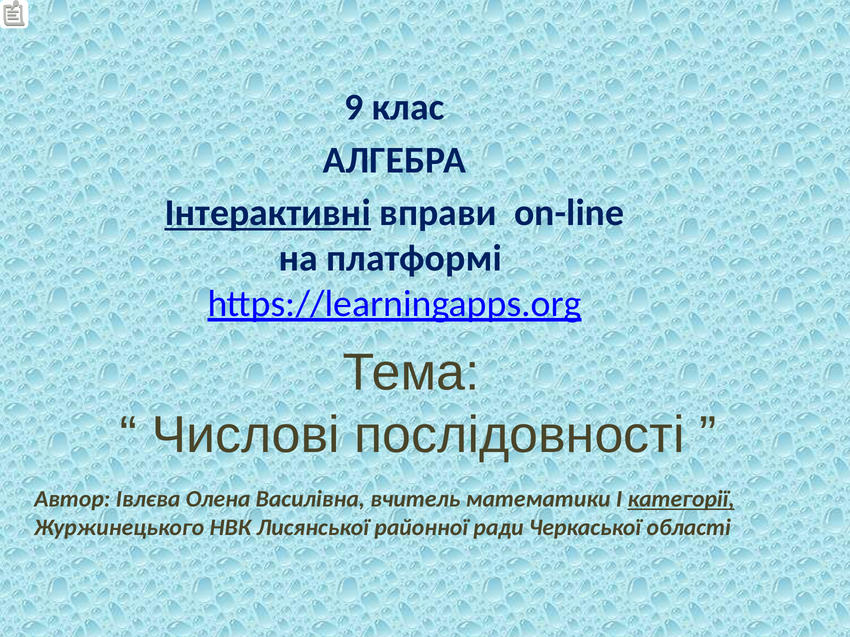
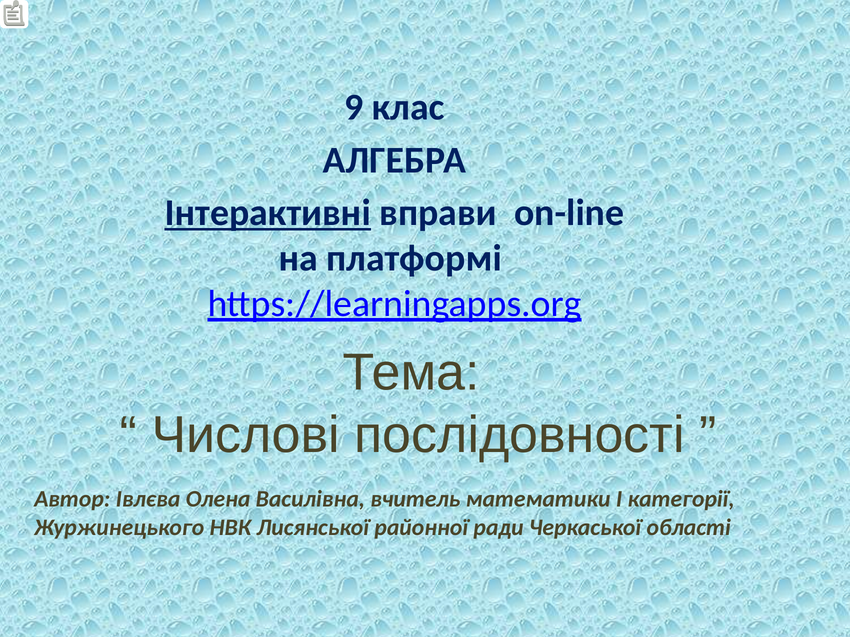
категорії underline: present -> none (681, 499)
